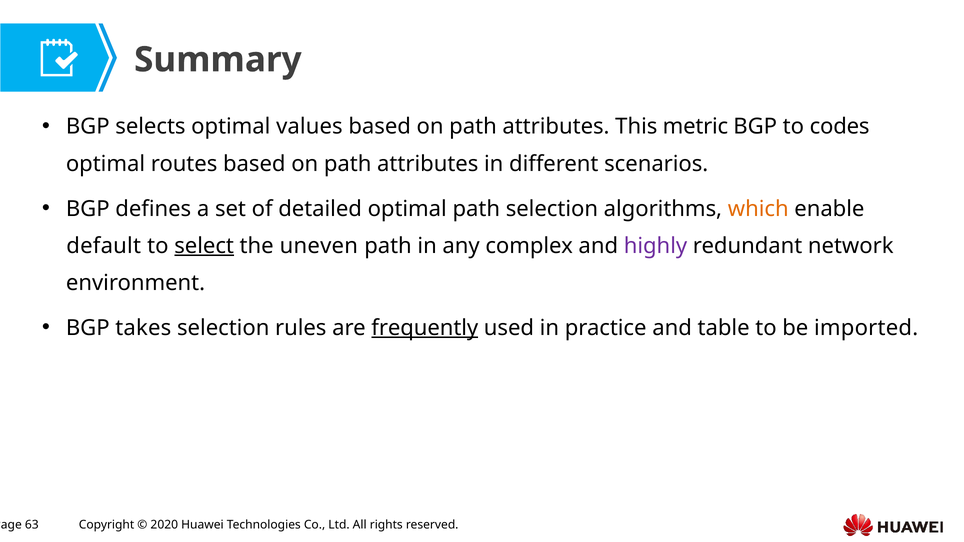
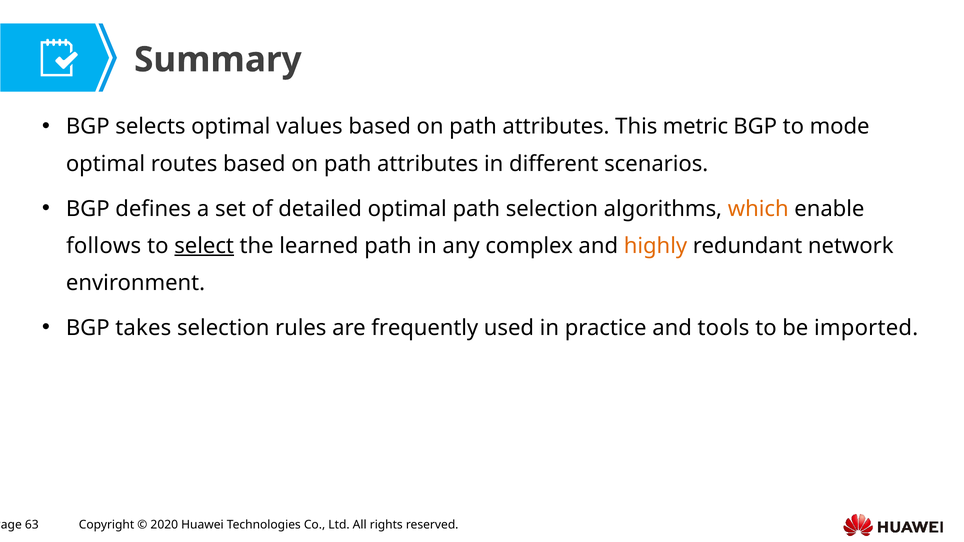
codes: codes -> mode (840, 127)
default: default -> follows (104, 246)
uneven: uneven -> learned (319, 246)
highly colour: purple -> orange (655, 246)
frequently underline: present -> none (425, 328)
table: table -> tools (723, 328)
